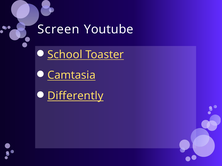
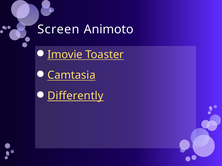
Youtube: Youtube -> Animoto (109, 30)
School: School -> Imovie (65, 55)
